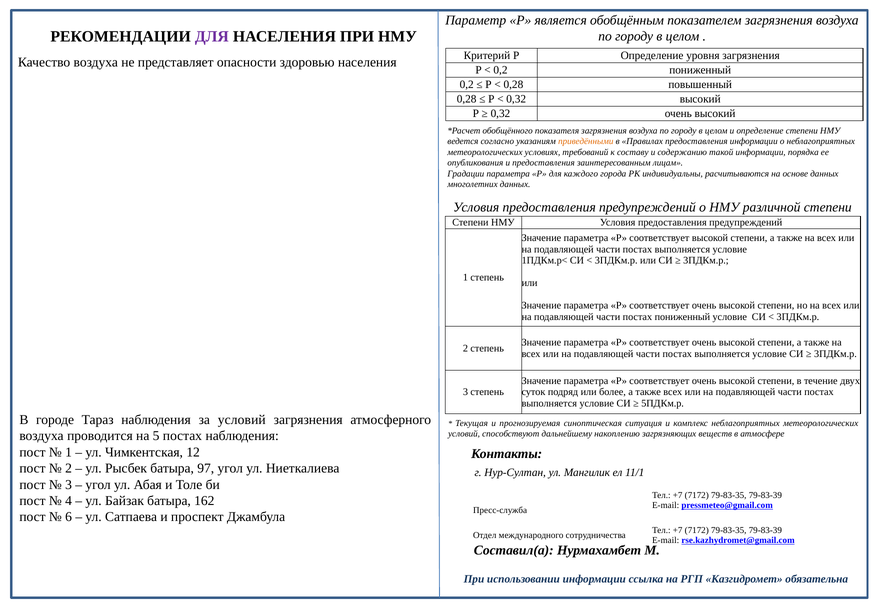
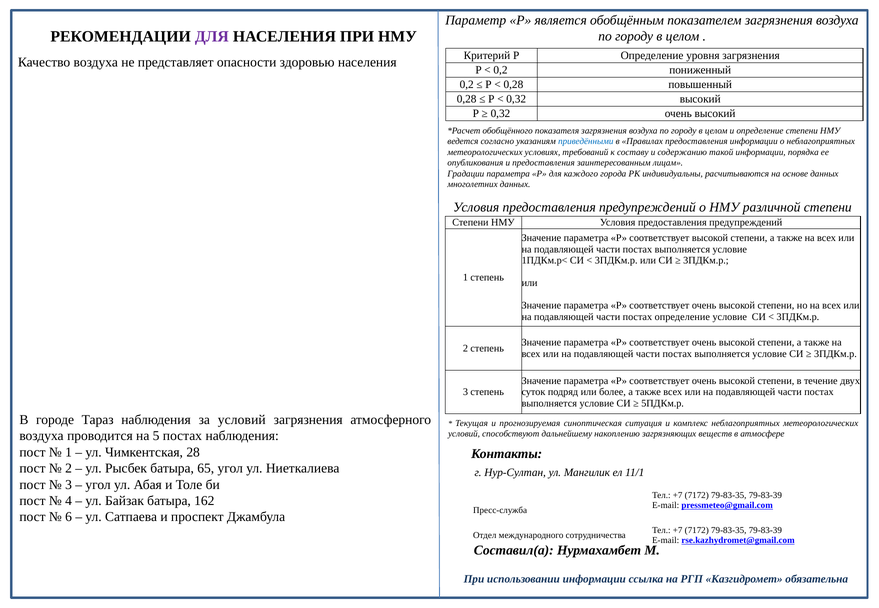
приведёнными colour: orange -> blue (586, 141)
постах пониженный: пониженный -> определение (682, 317)
12: 12 -> 28 (193, 453)
97: 97 -> 65 (206, 469)
